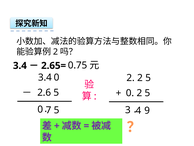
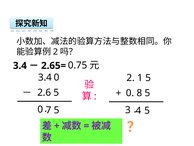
2 2: 2 -> 1 (140, 78)
0 2: 2 -> 8 (139, 93)
4 9: 9 -> 5 (147, 110)
